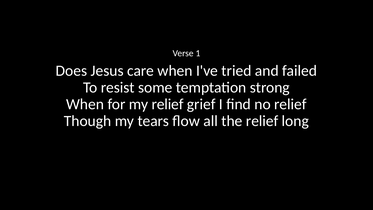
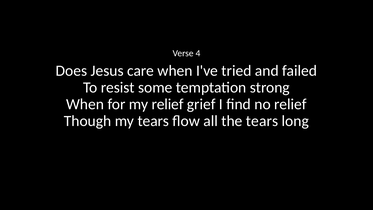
1: 1 -> 4 (198, 53)
the relief: relief -> tears (262, 121)
